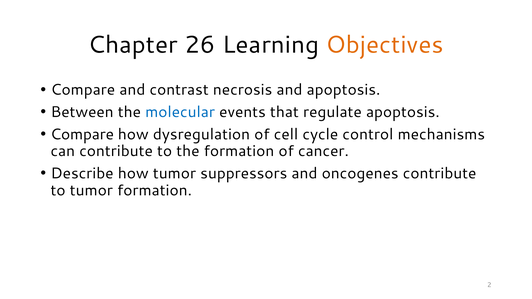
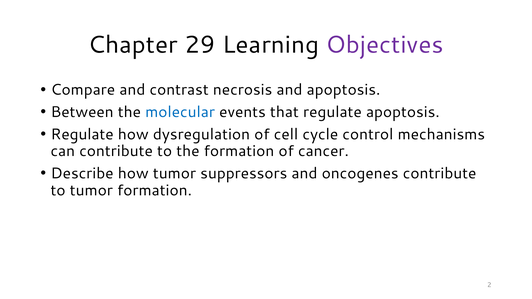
26: 26 -> 29 (200, 45)
Objectives colour: orange -> purple (385, 45)
Compare: Compare -> Regulate (82, 135)
